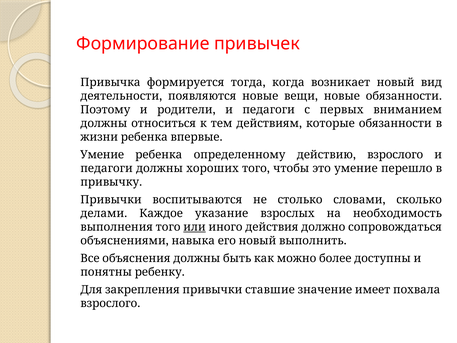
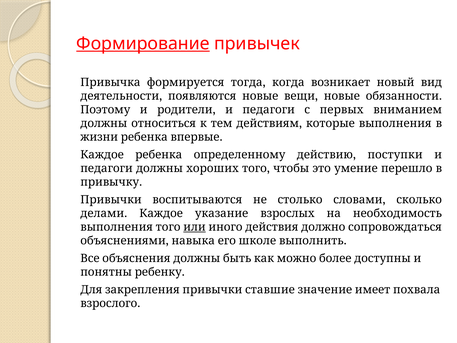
Формирование underline: none -> present (143, 44)
которые обязанности: обязанности -> выполнения (395, 123)
Умение: Умение -> Каждое (102, 155)
действию взрослого: взрослого -> поступки (395, 155)
его новый: новый -> школе (257, 241)
